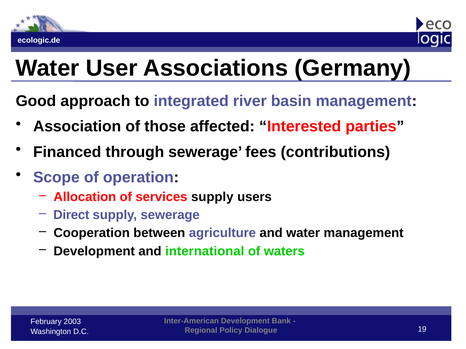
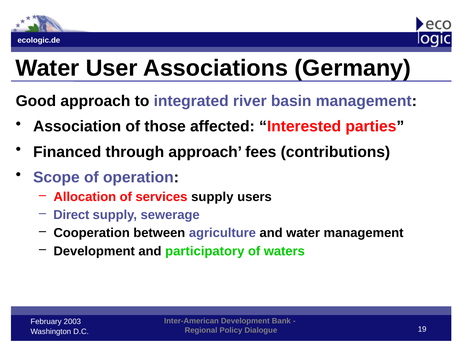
through sewerage: sewerage -> approach (205, 152)
international: international -> participatory (205, 252)
